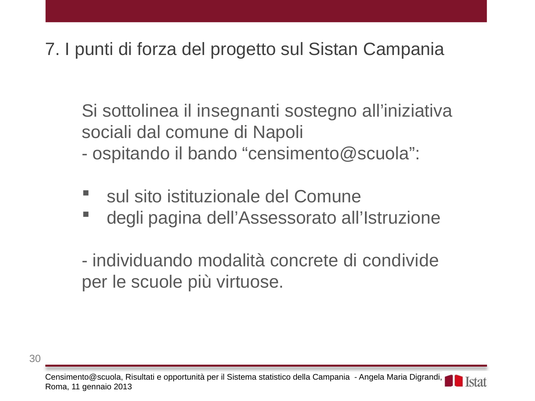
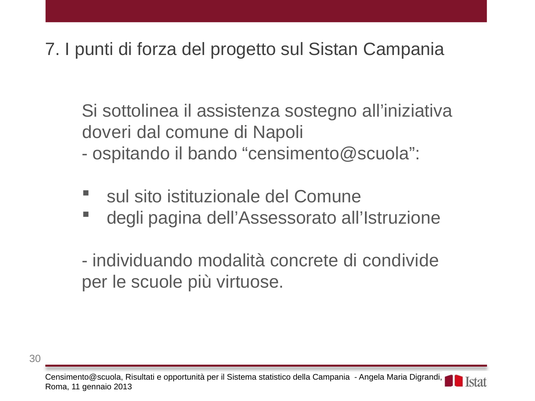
insegnanti: insegnanti -> assistenza (238, 111)
sociali: sociali -> doveri (107, 132)
